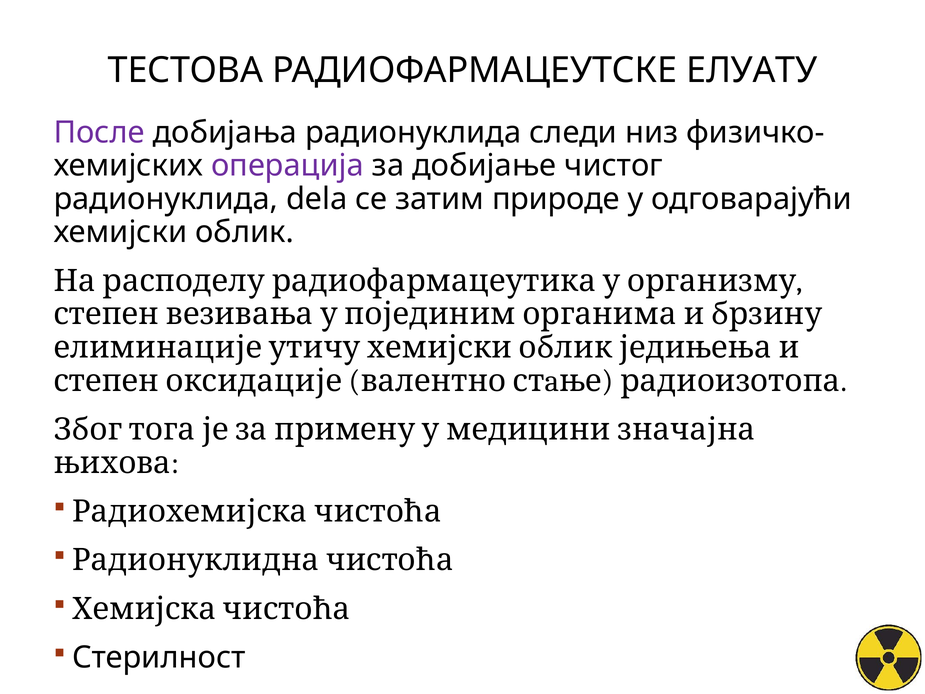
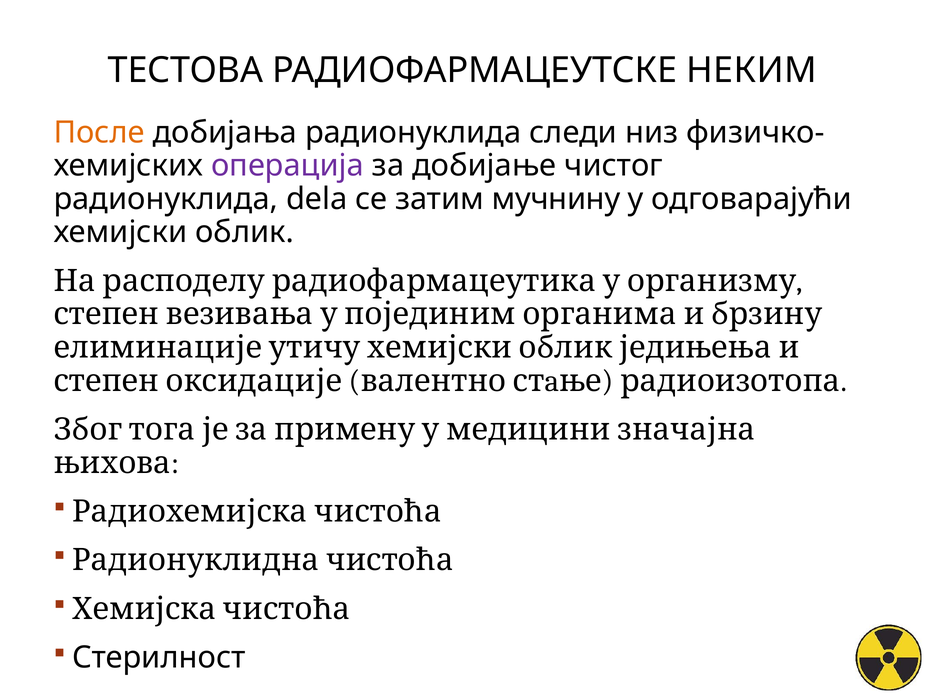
ЕЛУАТУ: ЕЛУАТУ -> НЕКИМ (752, 70)
После colour: purple -> orange (99, 132)
природе: природе -> мучнину (556, 199)
